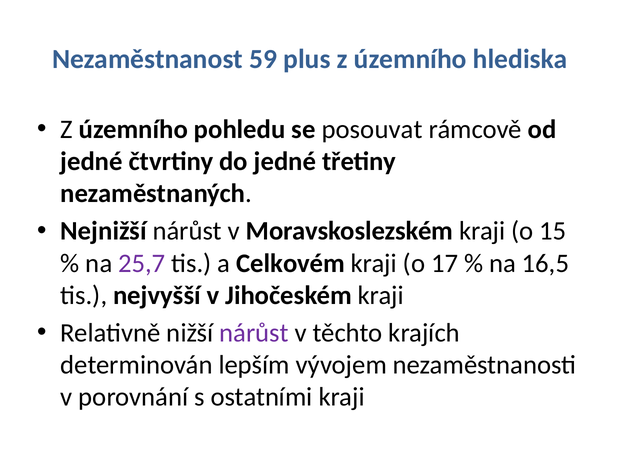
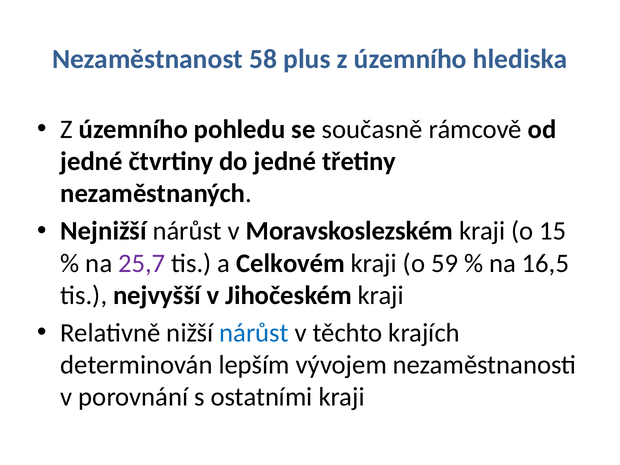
59: 59 -> 58 (263, 59)
posouvat: posouvat -> současně (372, 129)
17: 17 -> 59 (445, 263)
nárůst colour: purple -> blue (254, 333)
